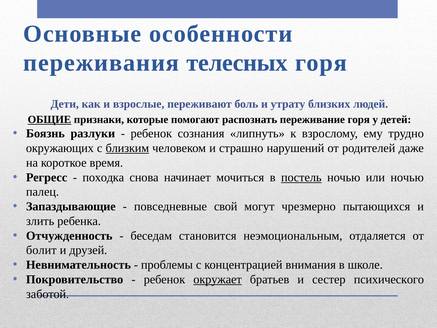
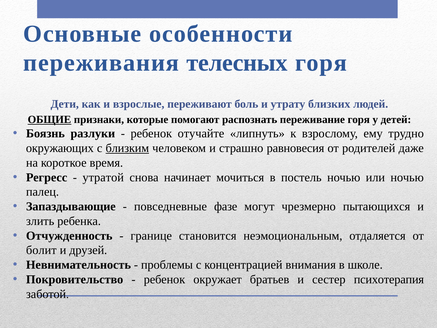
сознания: сознания -> отучайте (201, 134)
нарушений: нарушений -> равновесия (296, 148)
походка: походка -> утратой (103, 177)
постель underline: present -> none (301, 177)
свой: свой -> фазе (226, 206)
беседам: беседам -> границе (151, 236)
окружает underline: present -> none (218, 279)
психического: психического -> психотерапия (389, 279)
